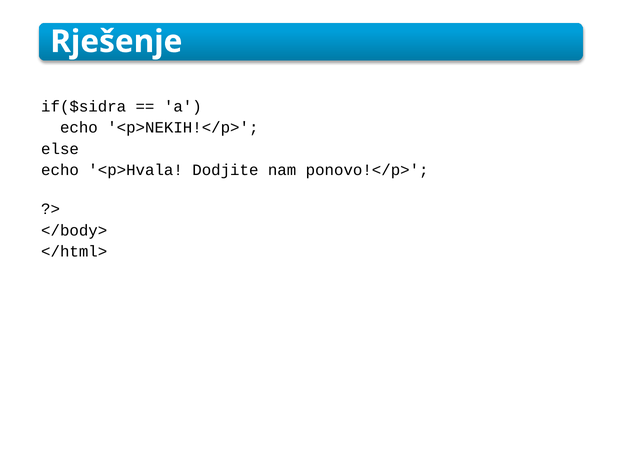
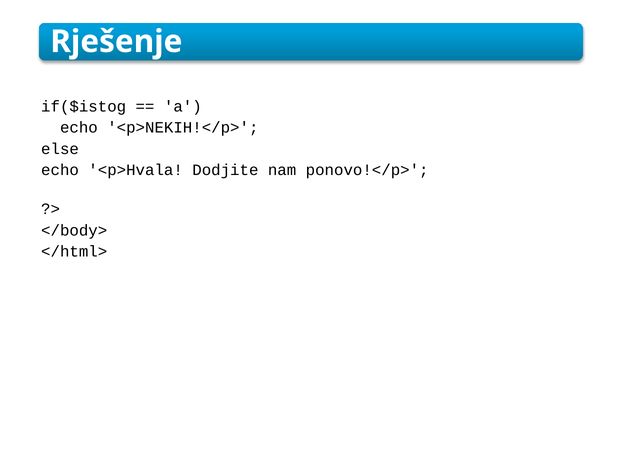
if($sidra: if($sidra -> if($istog (84, 106)
